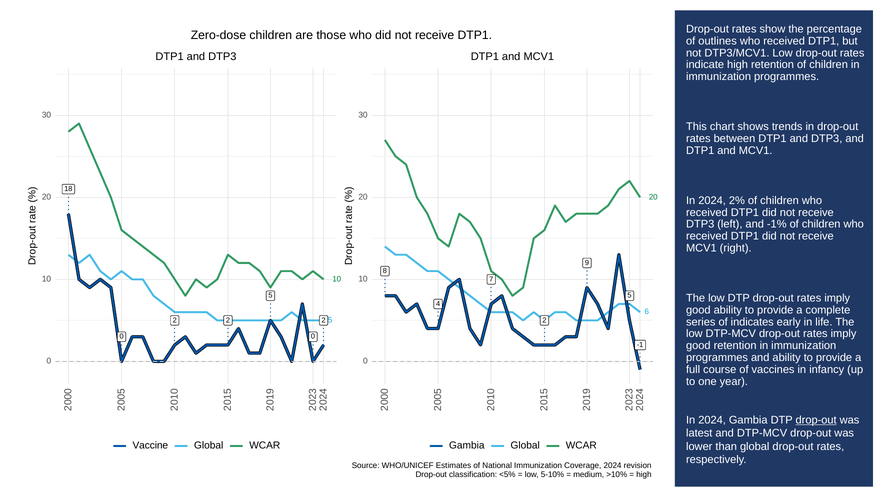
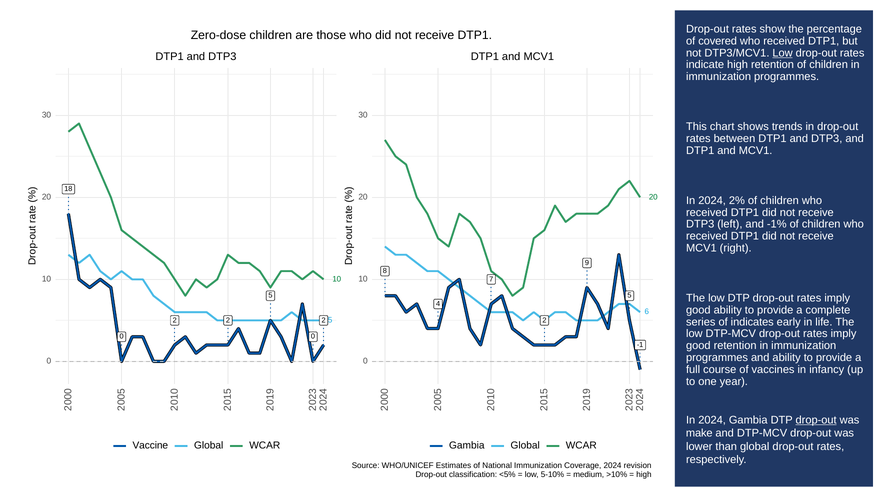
outlines: outlines -> covered (718, 41)
Low underline: none -> present (783, 53)
latest: latest -> make (699, 433)
